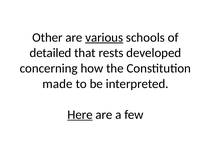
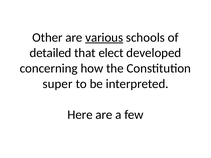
rests: rests -> elect (111, 53)
made: made -> super (58, 84)
Here underline: present -> none (80, 115)
